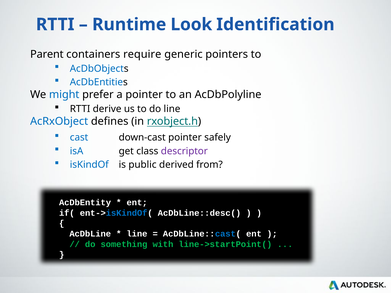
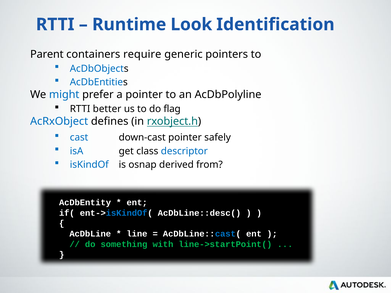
derive: derive -> better (107, 109)
do line: line -> flag (172, 109)
descriptor colour: purple -> blue (184, 151)
public: public -> osnap (143, 165)
